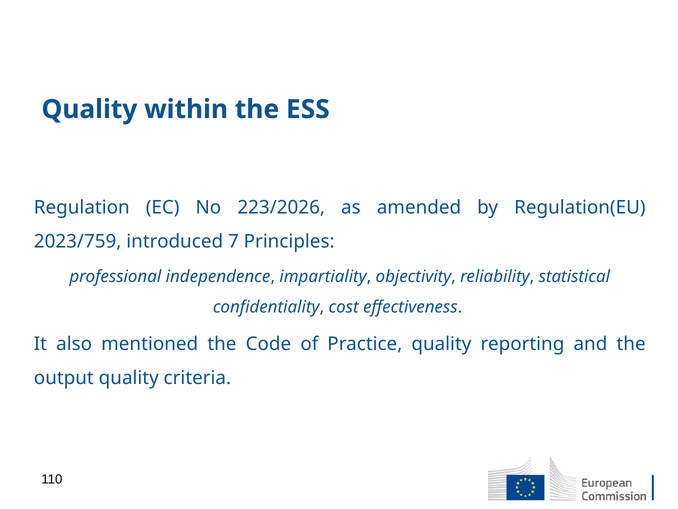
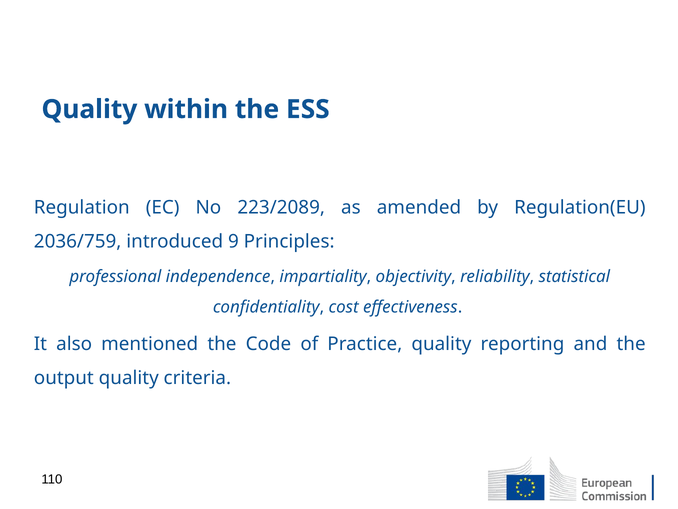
223/2026: 223/2026 -> 223/2089 (281, 208)
2023/759: 2023/759 -> 2036/759 (78, 241)
7: 7 -> 9 (233, 241)
